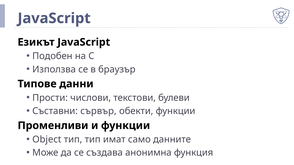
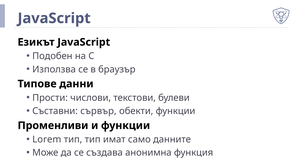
Object: Object -> Lorem (47, 140)
